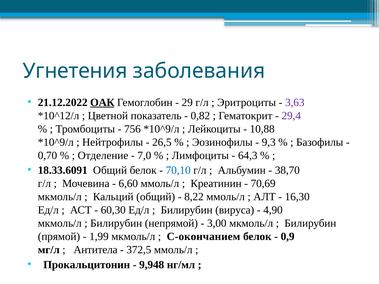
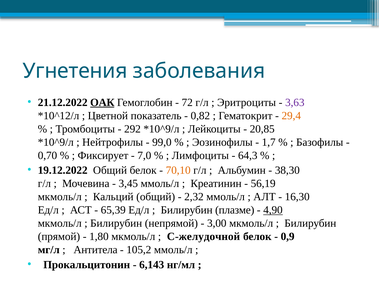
29: 29 -> 72 (187, 103)
29,4 colour: purple -> orange (291, 116)
756: 756 -> 292 (132, 129)
10,88: 10,88 -> 20,85 (262, 129)
26,5: 26,5 -> 99,0 (162, 142)
9,3: 9,3 -> 1,7 (269, 142)
Отделение: Отделение -> Фиксирует (103, 156)
18.33.6091: 18.33.6091 -> 19.12.2022 (63, 170)
70,10 colour: blue -> orange (178, 170)
38,70: 38,70 -> 38,30 (287, 170)
6,60: 6,60 -> 3,45 (128, 184)
70,69: 70,69 -> 56,19 (263, 184)
8,22: 8,22 -> 2,32 (194, 197)
60,30: 60,30 -> 65,39 (113, 210)
вируса: вируса -> плазме (235, 210)
4,90 underline: none -> present (273, 210)
1,99: 1,99 -> 1,80 (99, 237)
С-окончанием: С-окончанием -> С-желудочной (203, 237)
372,5: 372,5 -> 105,2 (139, 250)
9,948: 9,948 -> 6,143 (152, 265)
